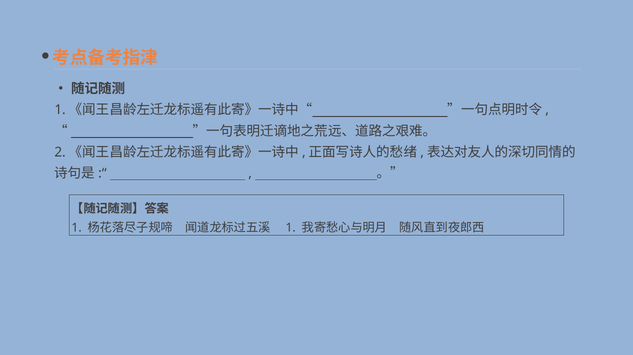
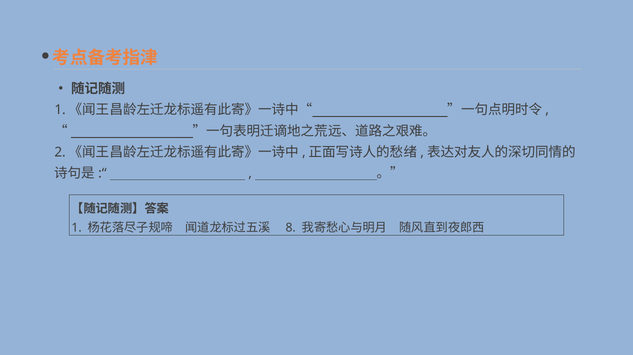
1: 1 -> 8 (291, 227)
